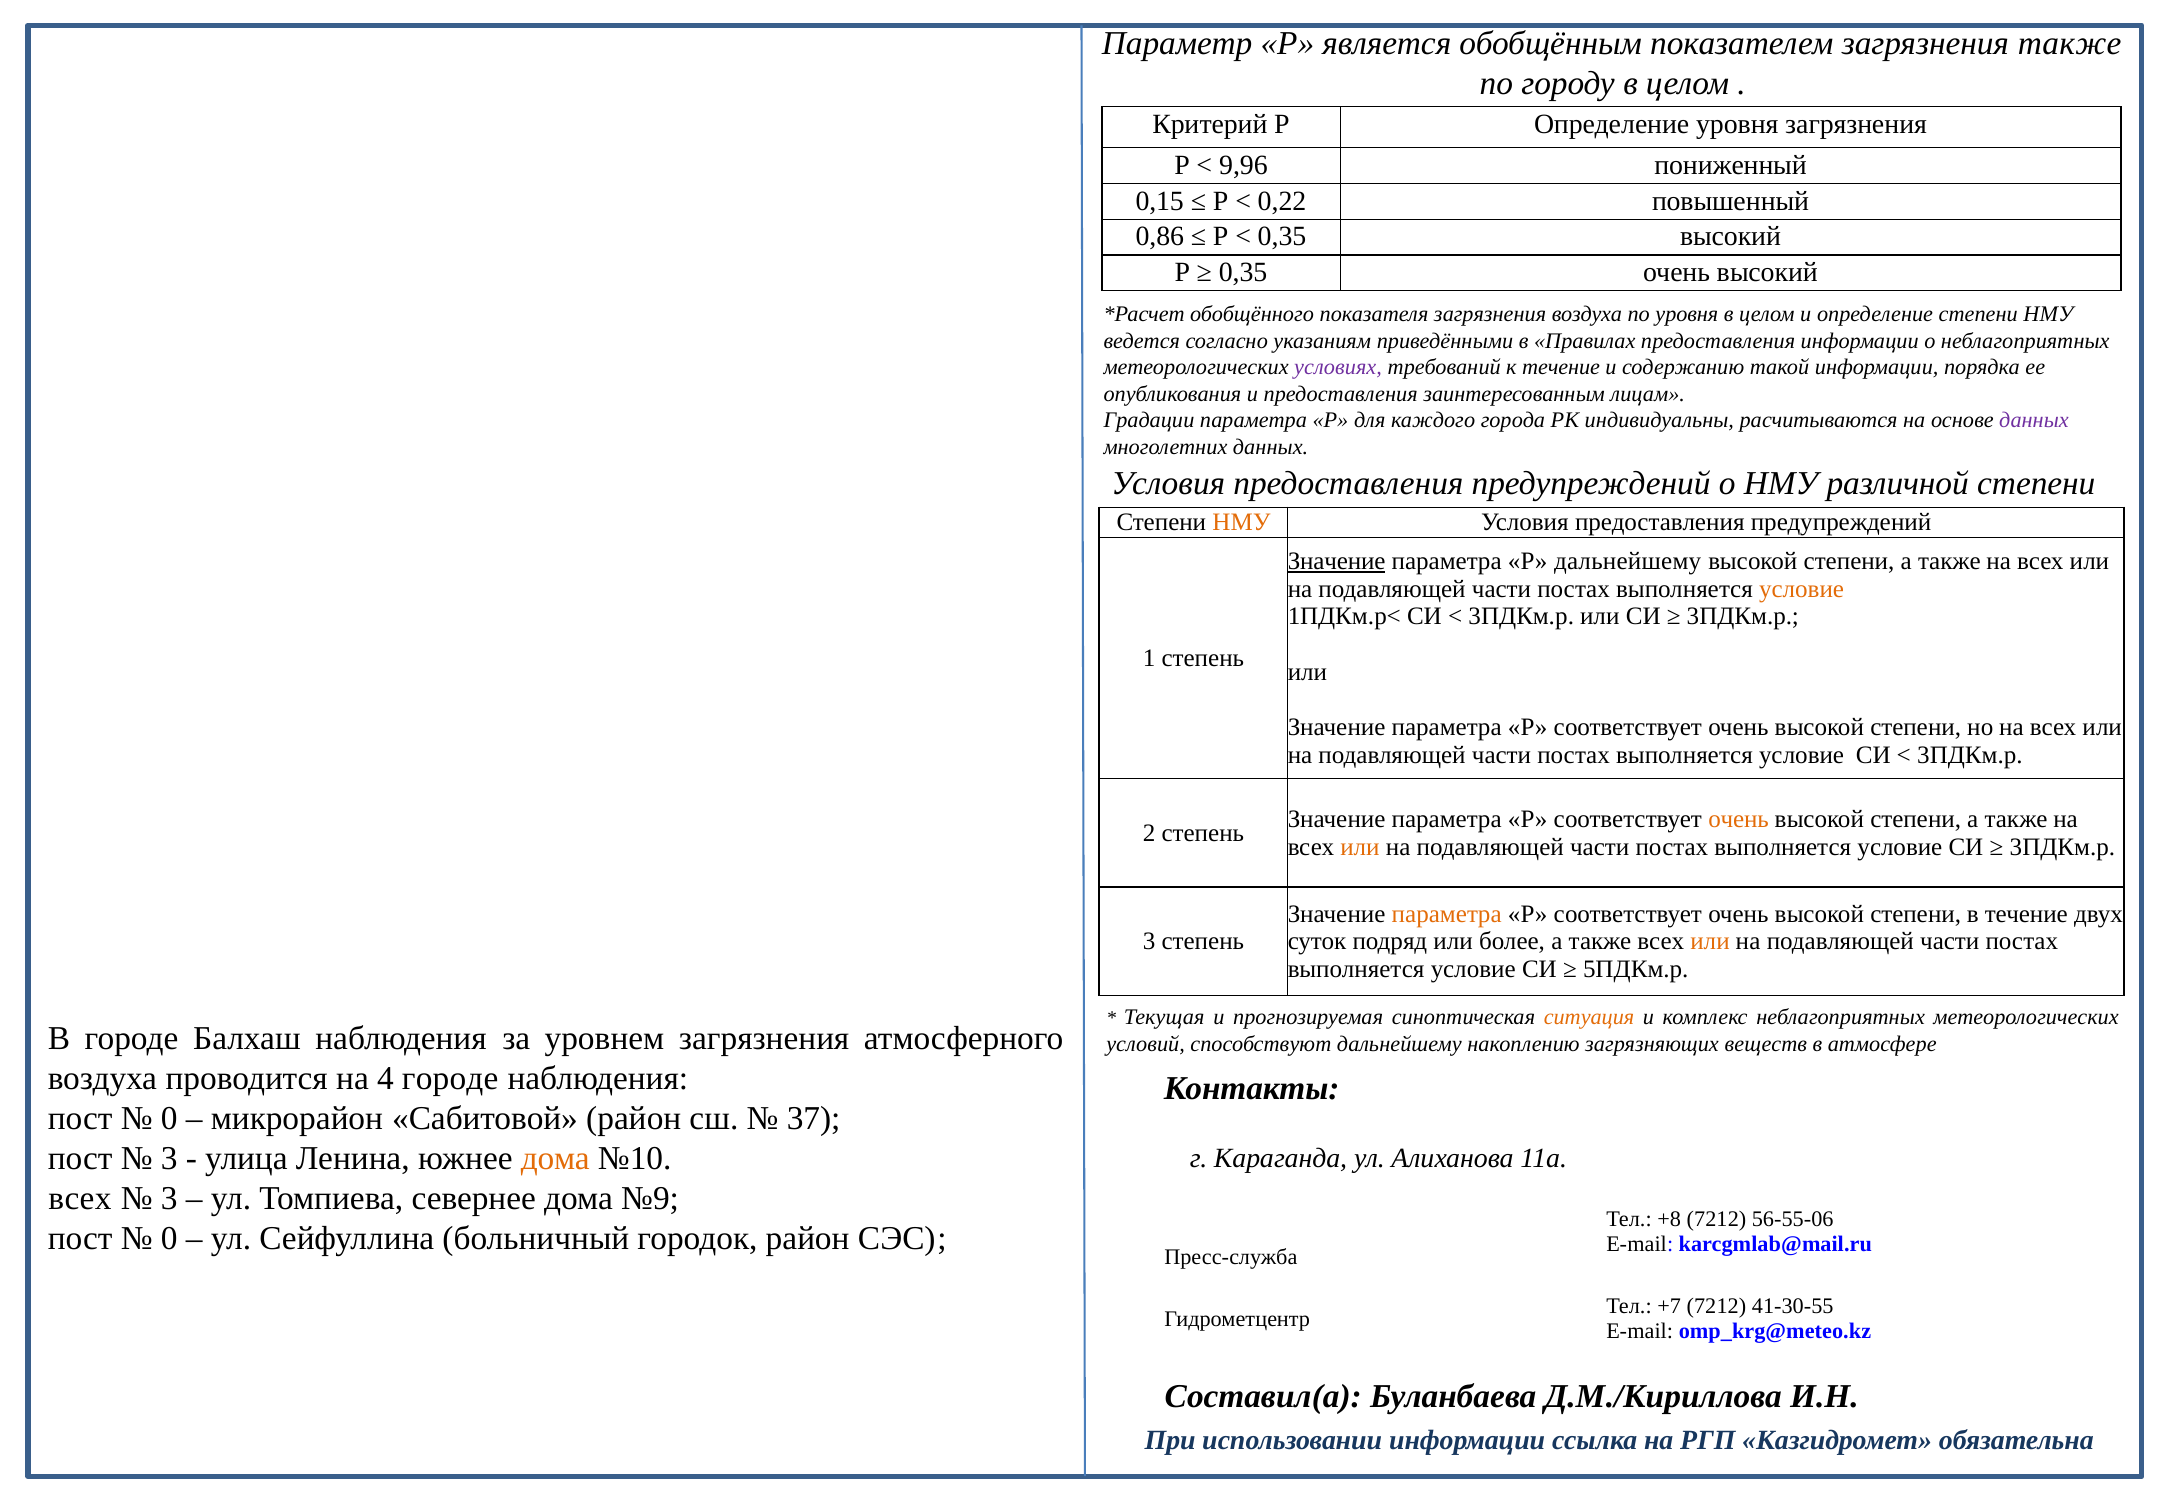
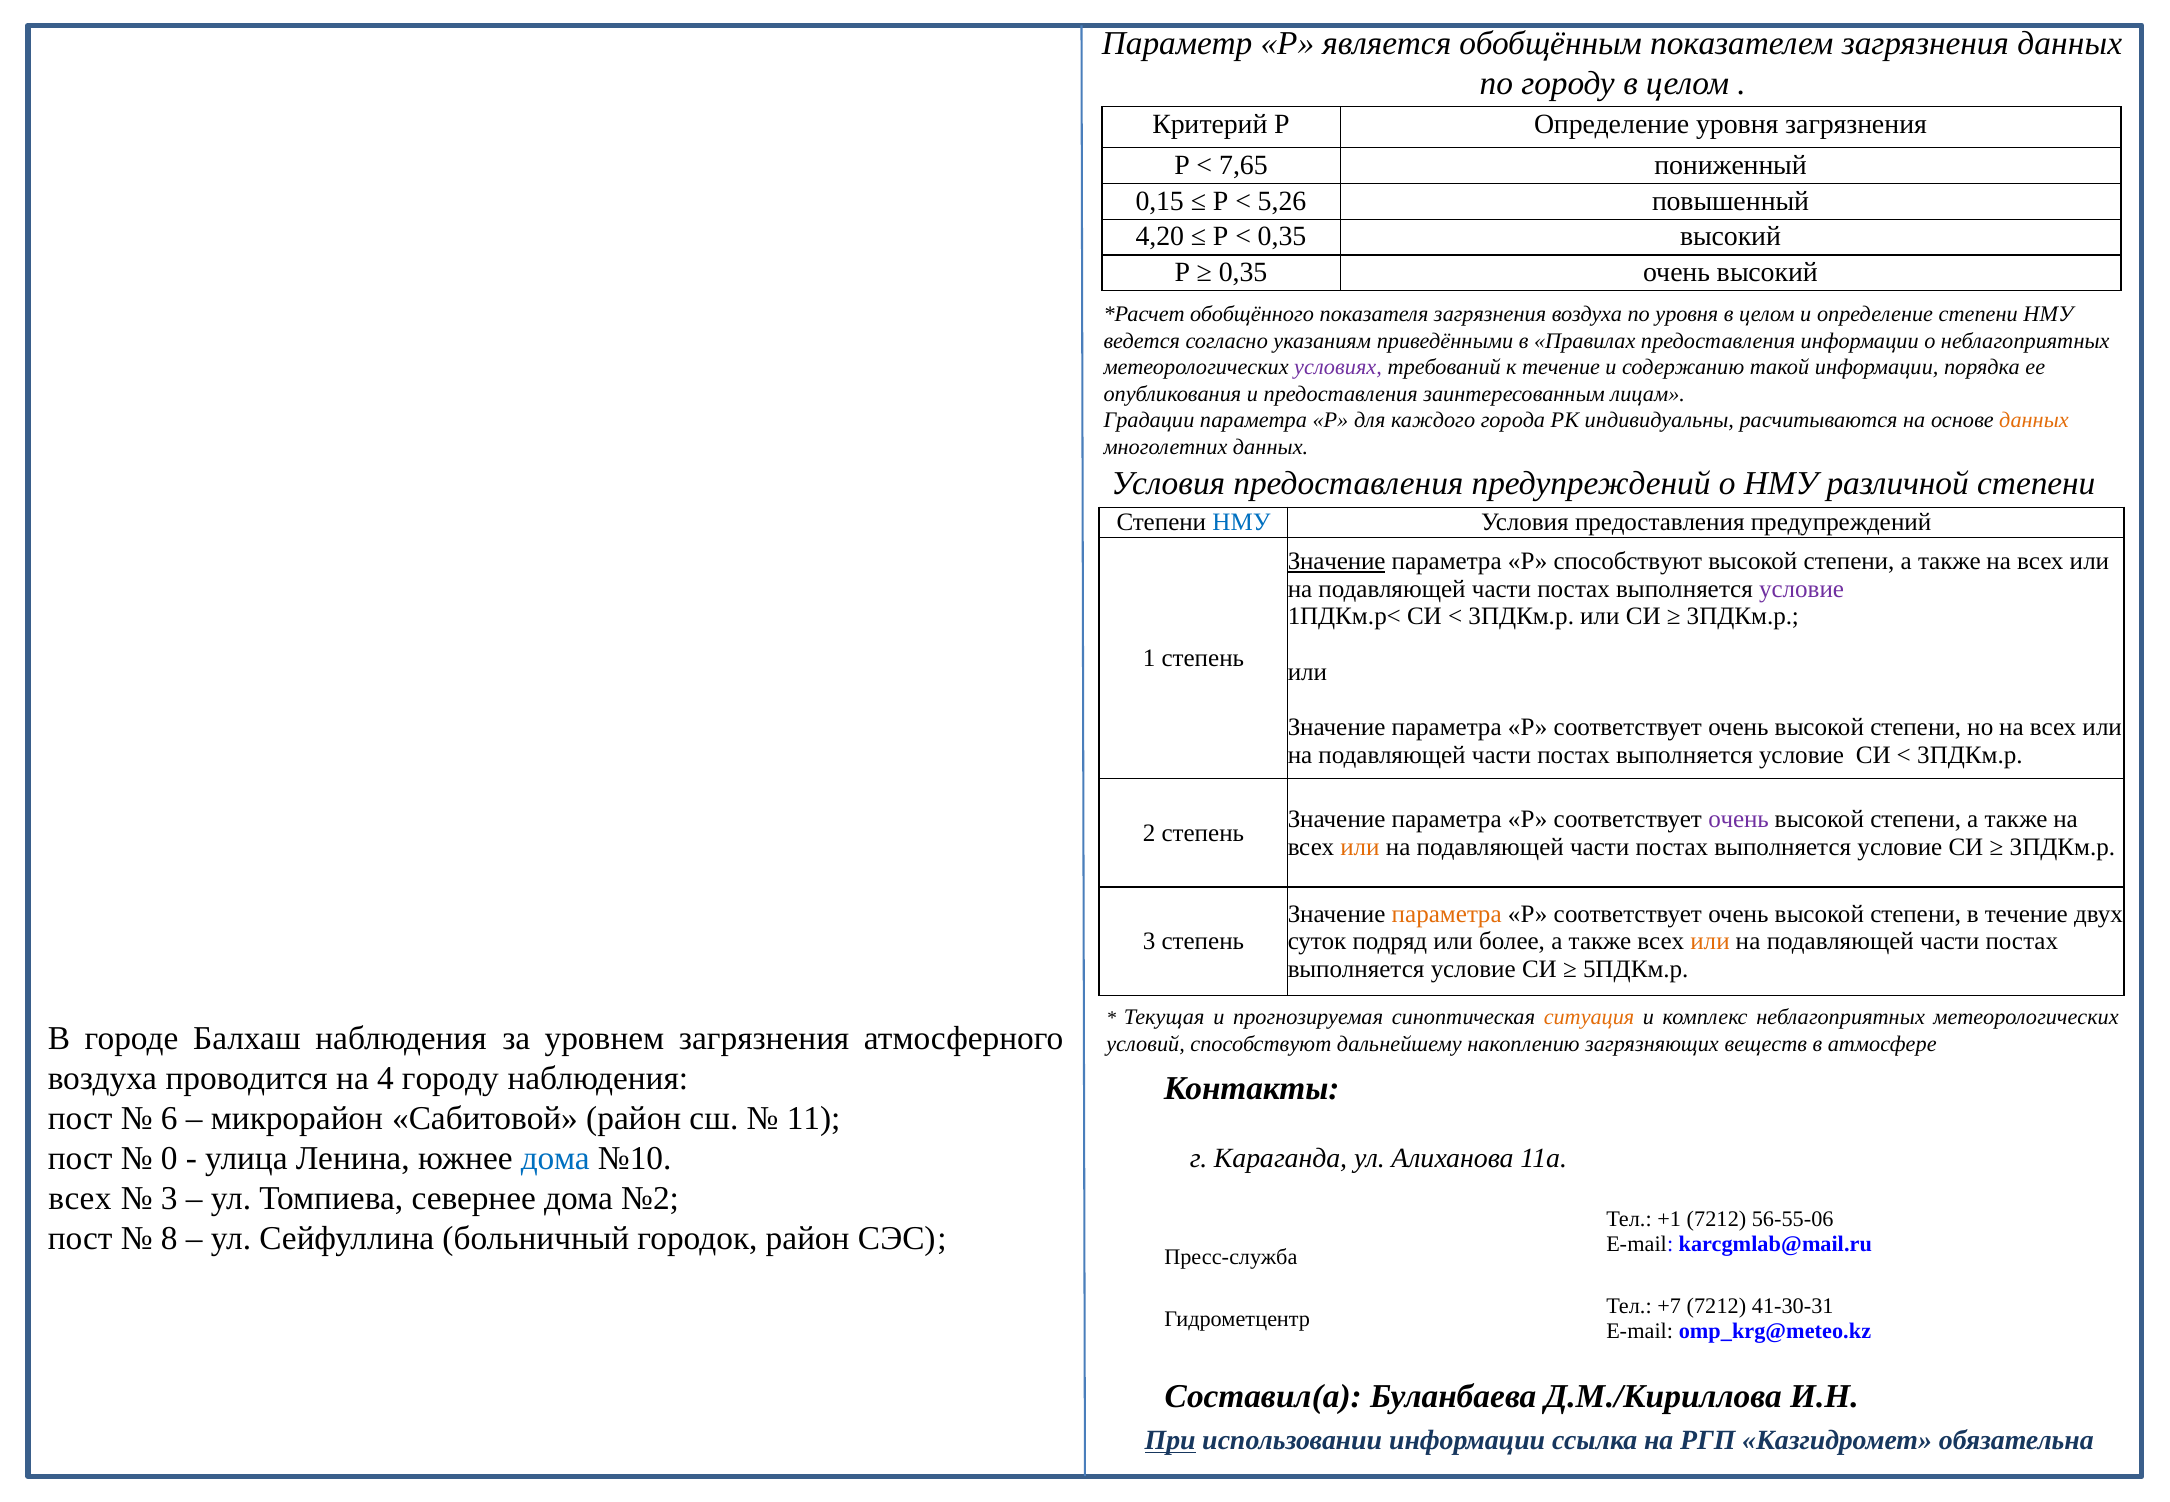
загрязнения также: также -> данных (2070, 44)
9,96: 9,96 -> 7,65 (1243, 165)
0,22: 0,22 -> 5,26 (1282, 201)
0,86: 0,86 -> 4,20 (1160, 237)
данных colour: purple -> orange (2034, 421)
НМУ colour: orange -> blue (1241, 523)
Р дальнейшему: дальнейшему -> способствуют (1628, 561)
условие colour: orange -> purple (1802, 589)
очень colour: orange -> purple (1739, 819)
4 городе: городе -> городу (450, 1079)
0: 0 -> 6 (169, 1119)
37: 37 -> 11 (814, 1119)
3: 3 -> 0 (169, 1159)
дома colour: orange -> blue (555, 1159)
№9: №9 -> №2 (650, 1199)
+8: +8 -> +1 (1669, 1220)
0: 0 -> 8 (169, 1239)
41-30-55: 41-30-55 -> 41-30-31 (1793, 1307)
При underline: none -> present (1170, 1441)
